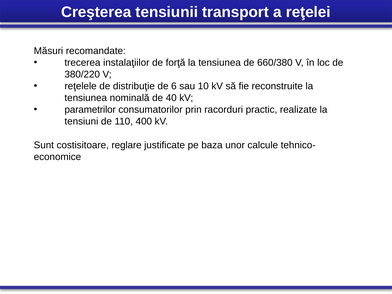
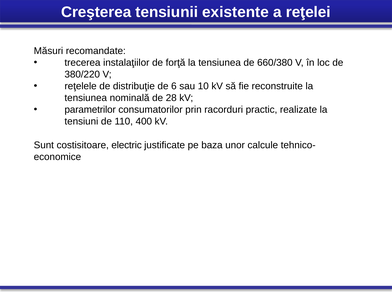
transport: transport -> existente (236, 12)
40: 40 -> 28 (171, 98)
reglare: reglare -> electric (127, 145)
